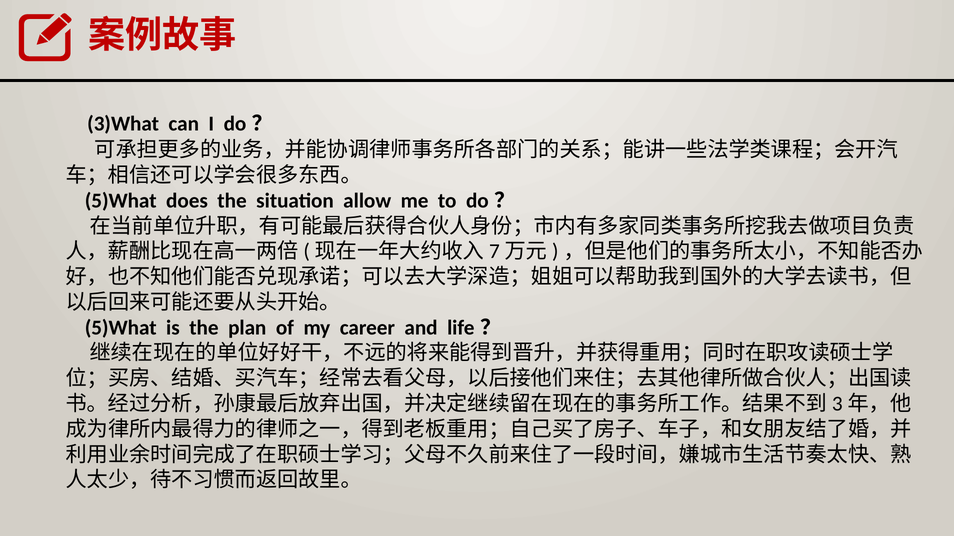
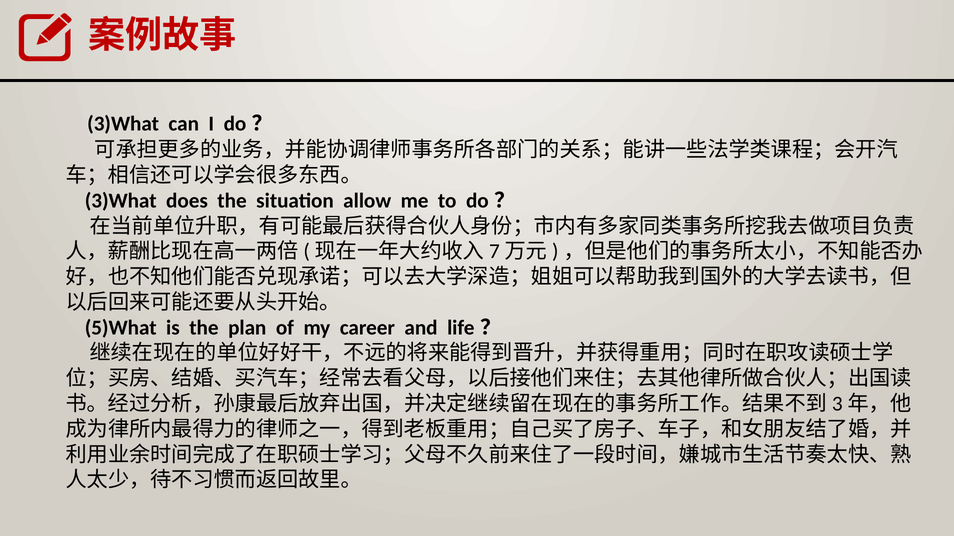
5)What: 5)What -> 3)What (121, 201)
